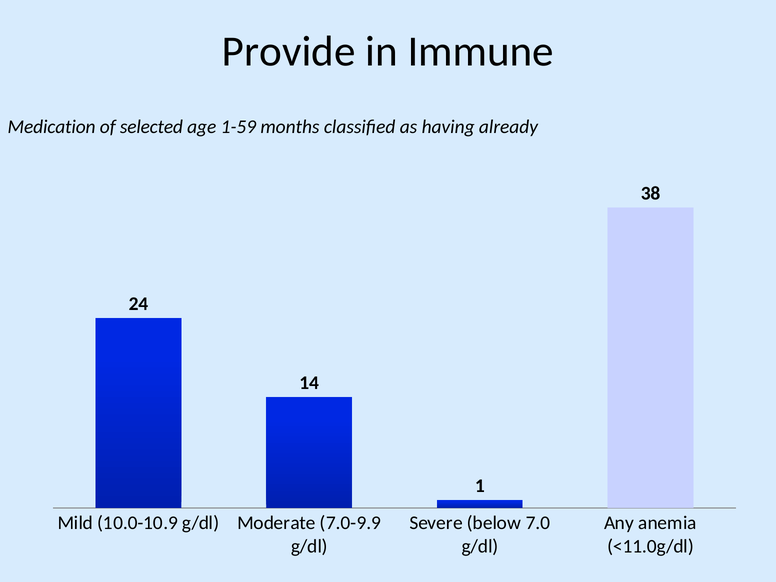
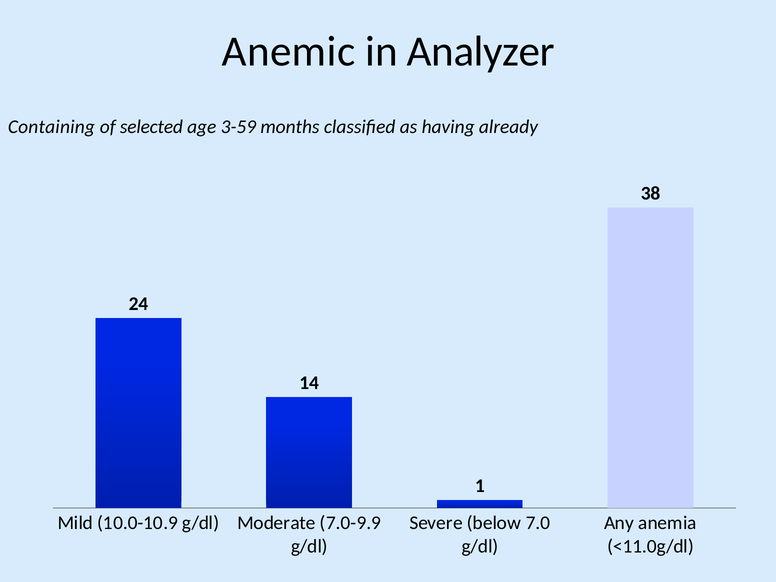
Provide: Provide -> Anemic (289, 51)
Immune: Immune -> Analyzer (481, 51)
Medication: Medication -> Containing (51, 127)
1-59: 1-59 -> 3-59 (238, 127)
